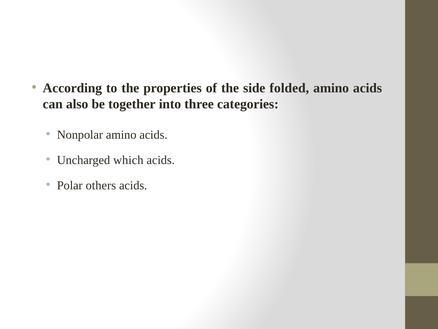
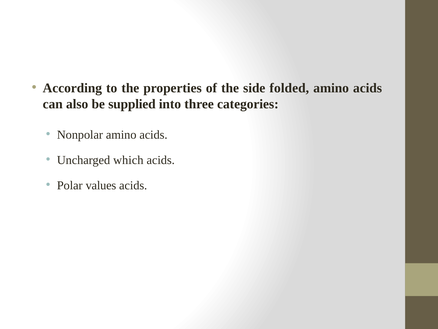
together: together -> supplied (132, 104)
others: others -> values (101, 185)
